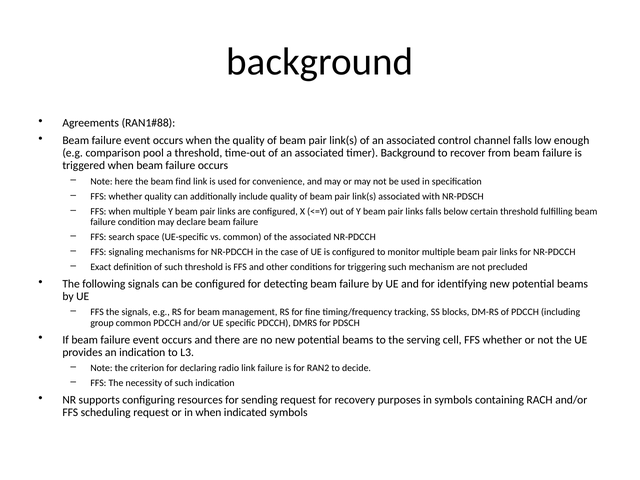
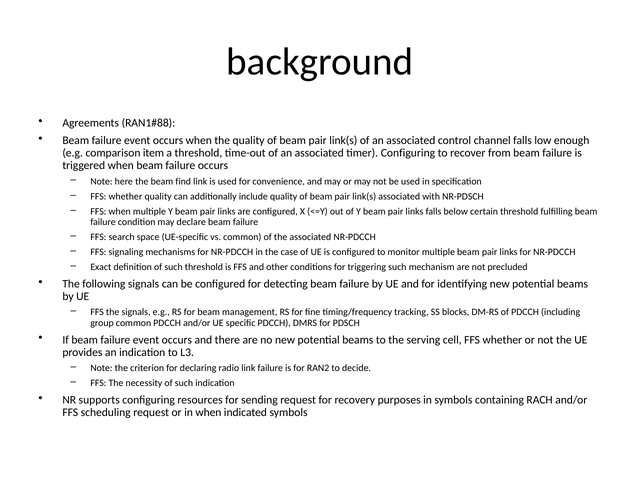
pool: pool -> item (153, 153)
timer Background: Background -> Configuring (408, 153)
